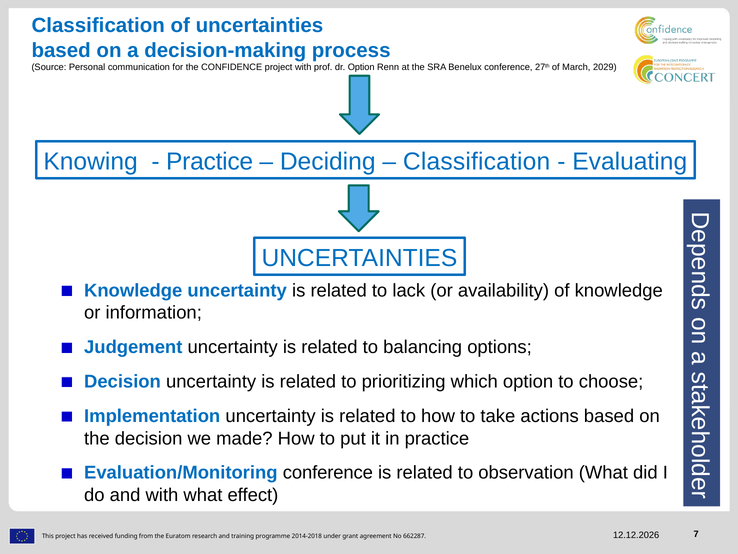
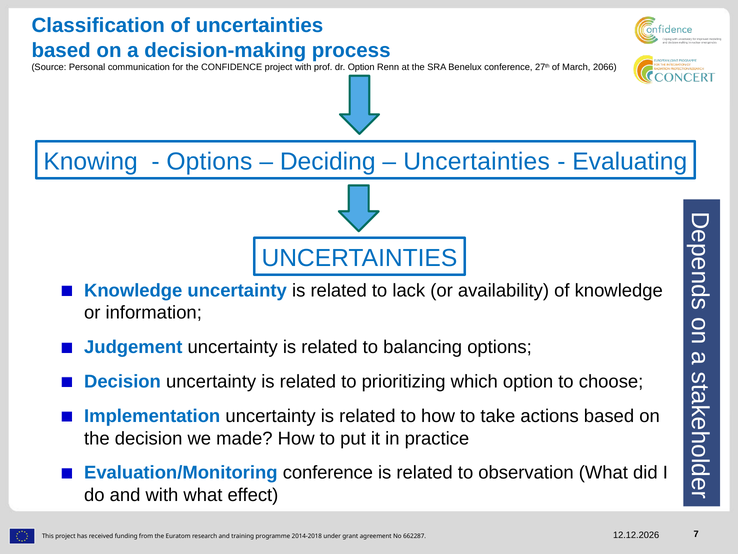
2029: 2029 -> 2066 (605, 67)
Practice: Practice -> Options (209, 161)
Classification: Classification -> Uncertainties (477, 161)
